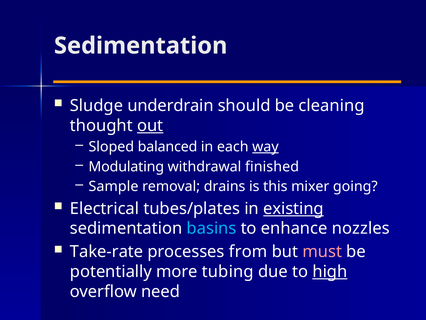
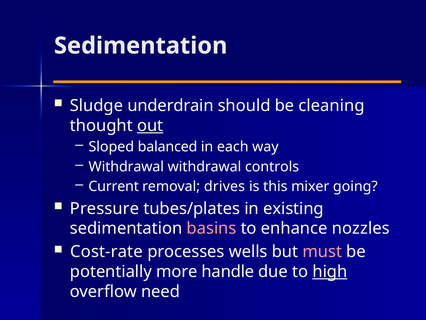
way underline: present -> none (265, 147)
Modulating: Modulating -> Withdrawal (126, 166)
finished: finished -> controls (272, 166)
Sample: Sample -> Current (114, 186)
drains: drains -> drives (224, 186)
Electrical: Electrical -> Pressure (104, 208)
existing underline: present -> none (293, 208)
basins colour: light blue -> pink (212, 228)
Take-rate: Take-rate -> Cost-rate (107, 251)
from: from -> wells (248, 251)
tubing: tubing -> handle (228, 271)
